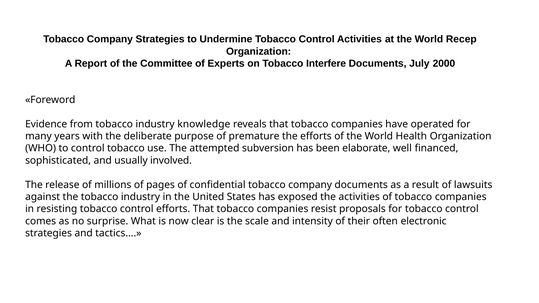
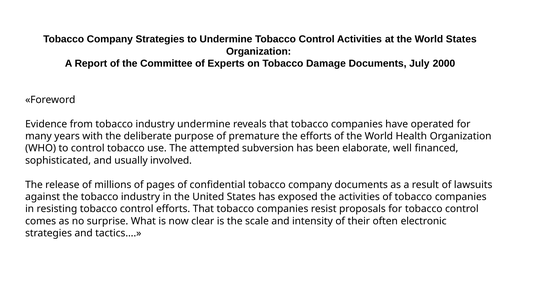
World Recep: Recep -> States (461, 39)
Interfere: Interfere -> Damage (326, 64)
industry knowledge: knowledge -> undermine (204, 124)
